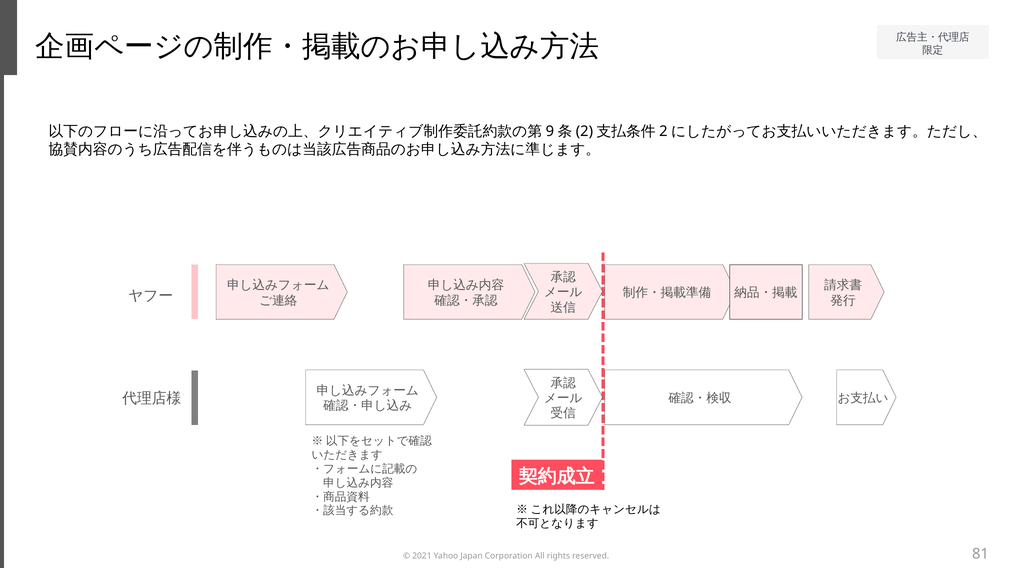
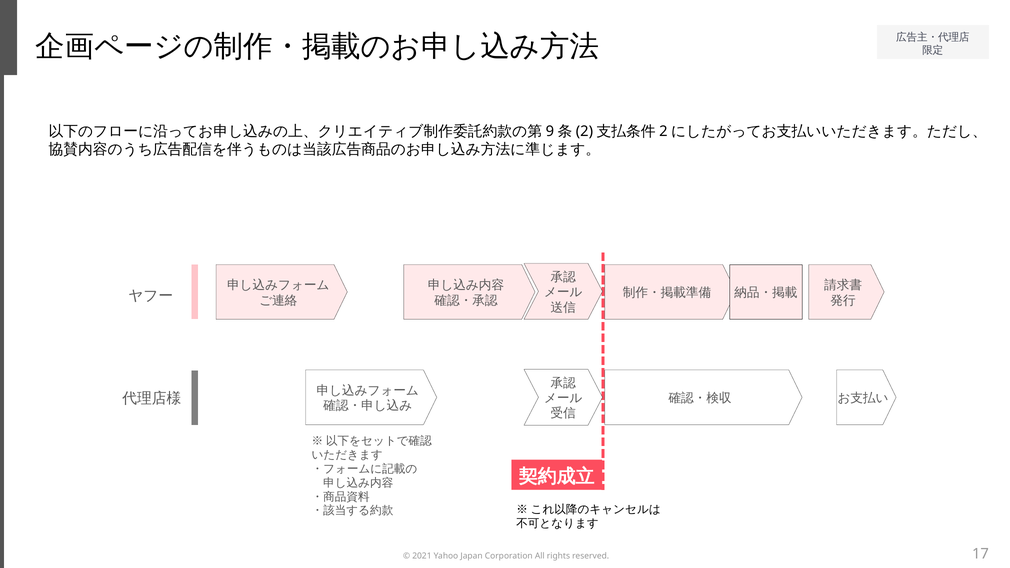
81: 81 -> 17 (980, 554)
